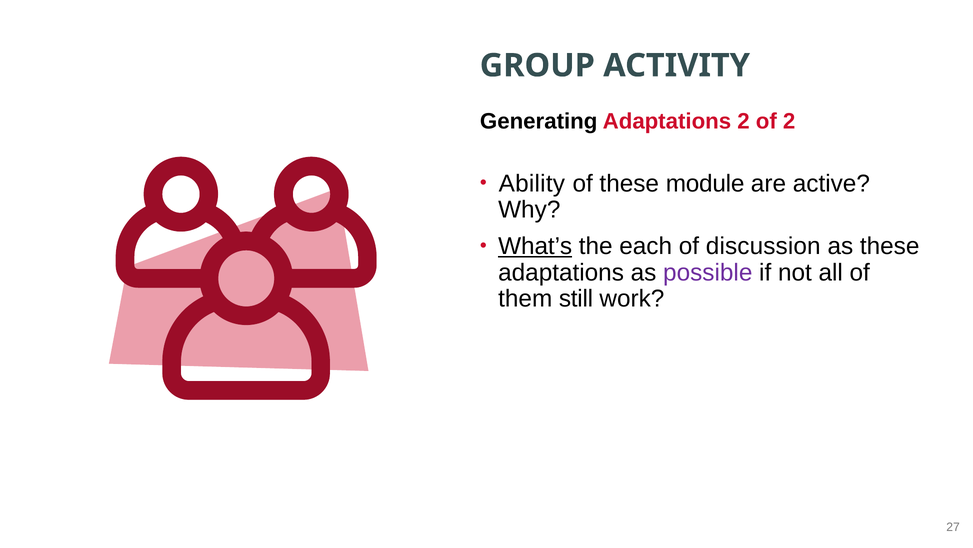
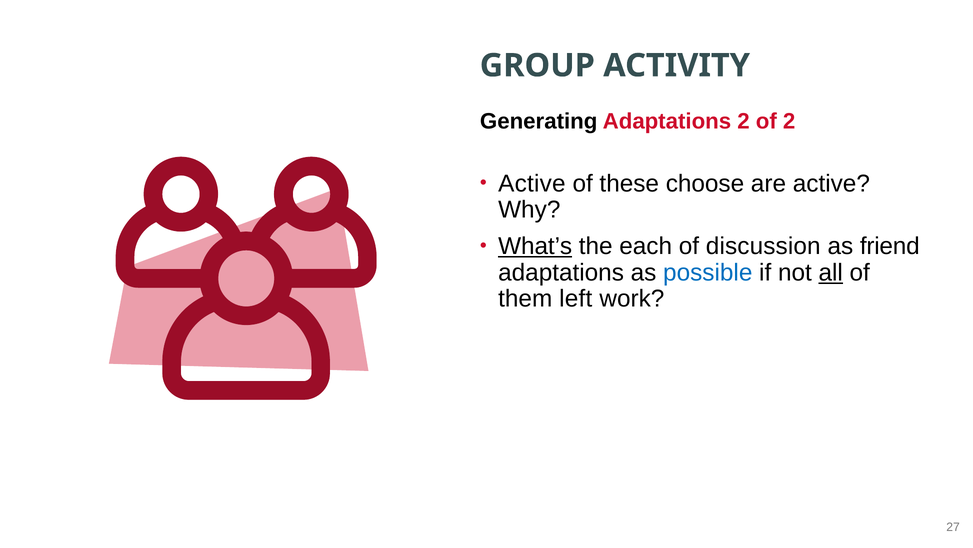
Ability: Ability -> Active (532, 183)
module: module -> choose (705, 183)
as these: these -> friend (890, 246)
possible colour: purple -> blue (708, 272)
all underline: none -> present (831, 272)
still: still -> left (576, 299)
